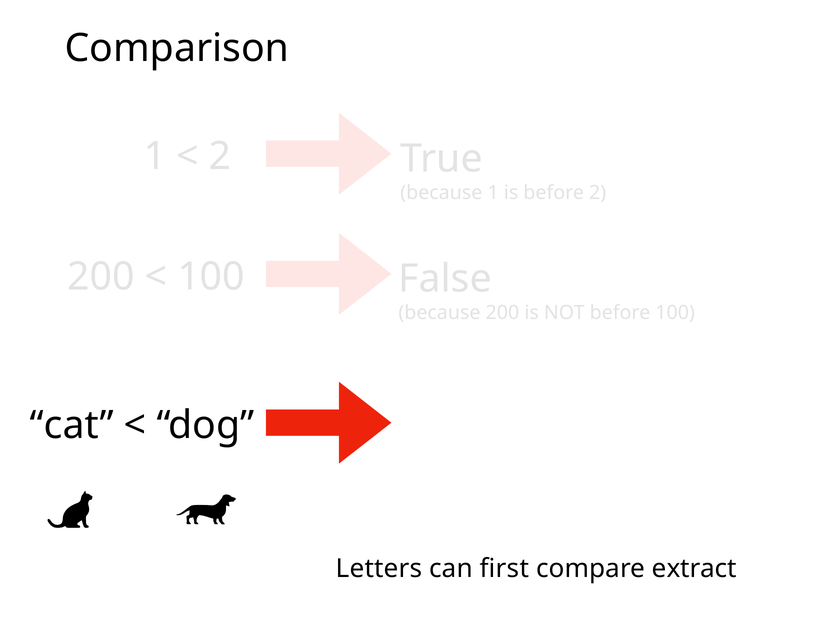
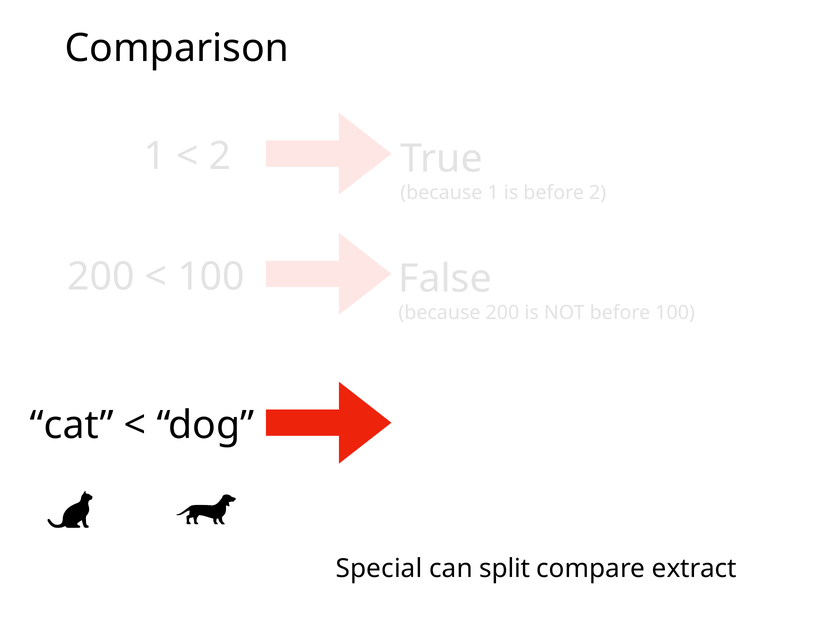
Letters: Letters -> Special (379, 569)
first: first -> split (505, 569)
